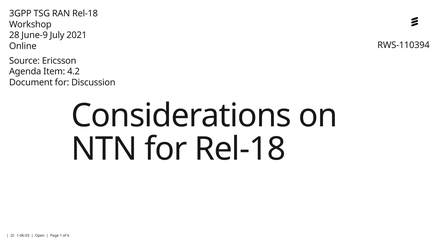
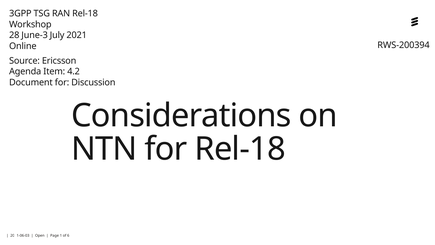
June-9: June-9 -> June-3 (35, 35)
RWS-110394: RWS-110394 -> RWS-200394 (404, 45)
